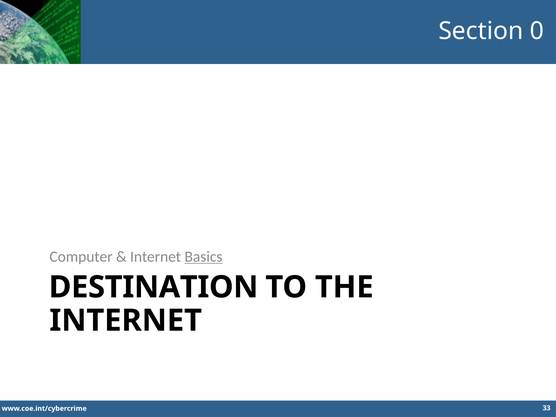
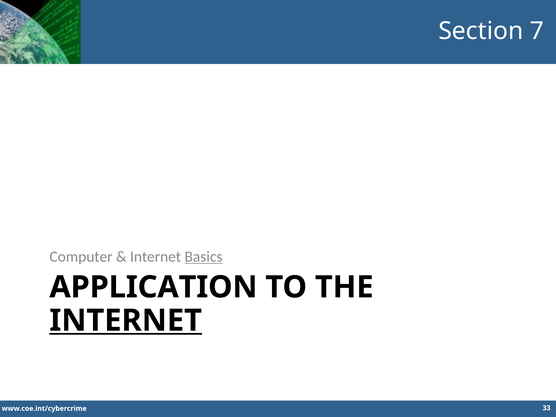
0: 0 -> 7 (537, 31)
DESTINATION: DESTINATION -> APPLICATION (153, 287)
INTERNET underline: none -> present (126, 321)
